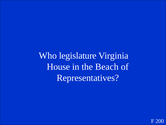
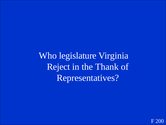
House: House -> Reject (58, 66)
Beach: Beach -> Thank (107, 66)
